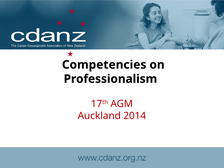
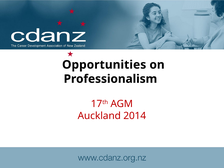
Competencies: Competencies -> Opportunities (104, 65)
